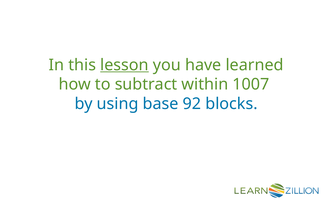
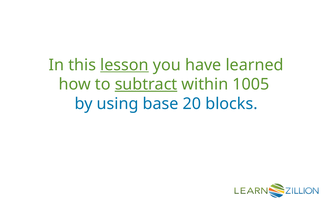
subtract underline: none -> present (146, 84)
1007: 1007 -> 1005 (251, 84)
92: 92 -> 20 (192, 104)
